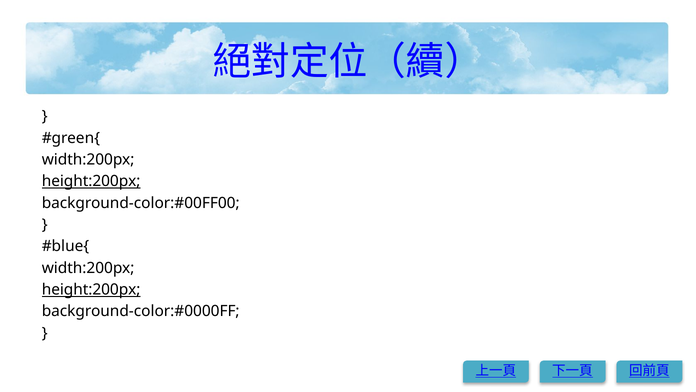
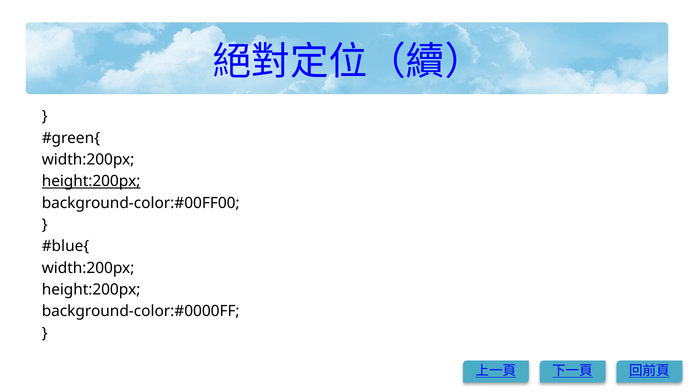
height:200px underline: present -> none (91, 289)
